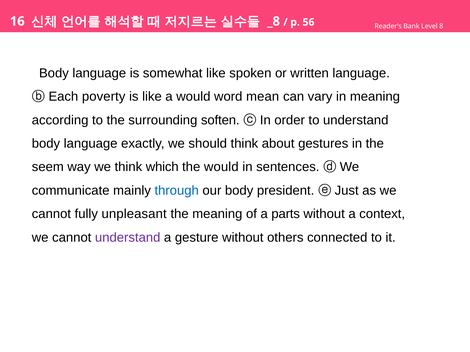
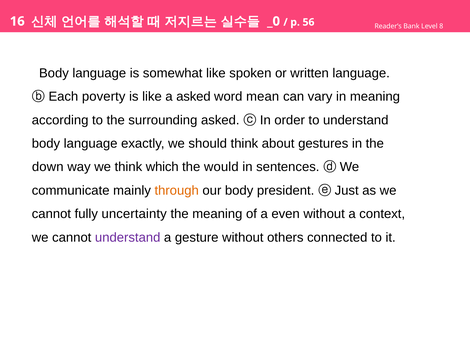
_8: _8 -> _0 (274, 21)
a would: would -> asked (193, 97)
surrounding soften: soften -> asked (220, 120)
seem: seem -> down (48, 167)
through colour: blue -> orange (177, 191)
unpleasant: unpleasant -> uncertainty (134, 214)
parts: parts -> even (286, 214)
